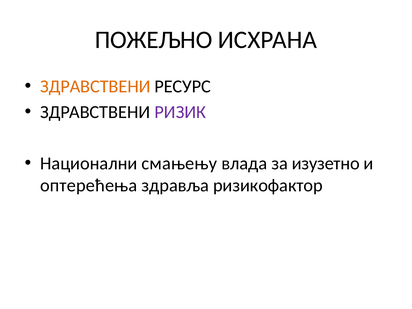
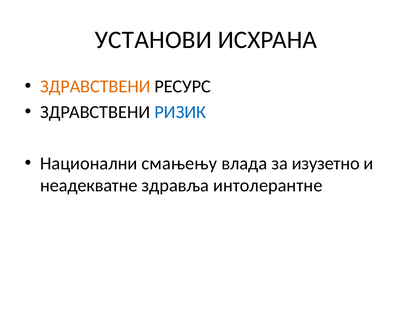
ПОЖЕЉНО: ПОЖЕЉНО -> УСТАНОВИ (153, 40)
РИЗИК colour: purple -> blue (180, 112)
оптерећења: оптерећења -> неадекватне (89, 185)
ризикофактор: ризикофактор -> интолерантне (268, 185)
